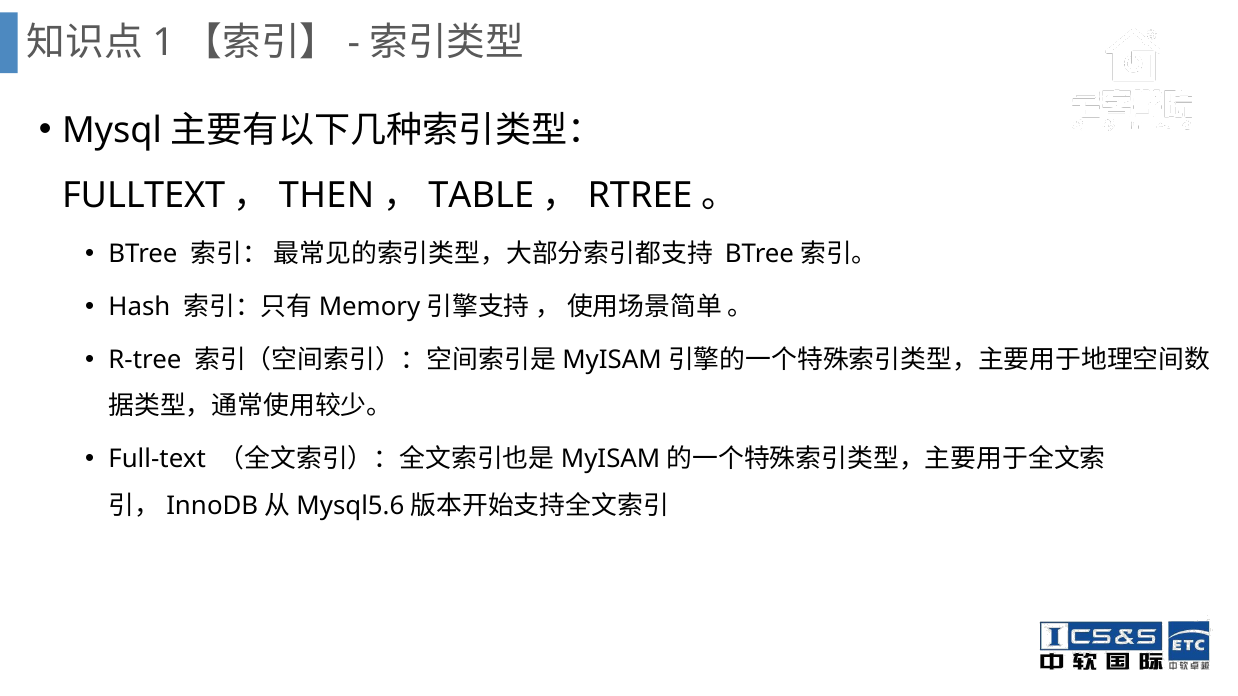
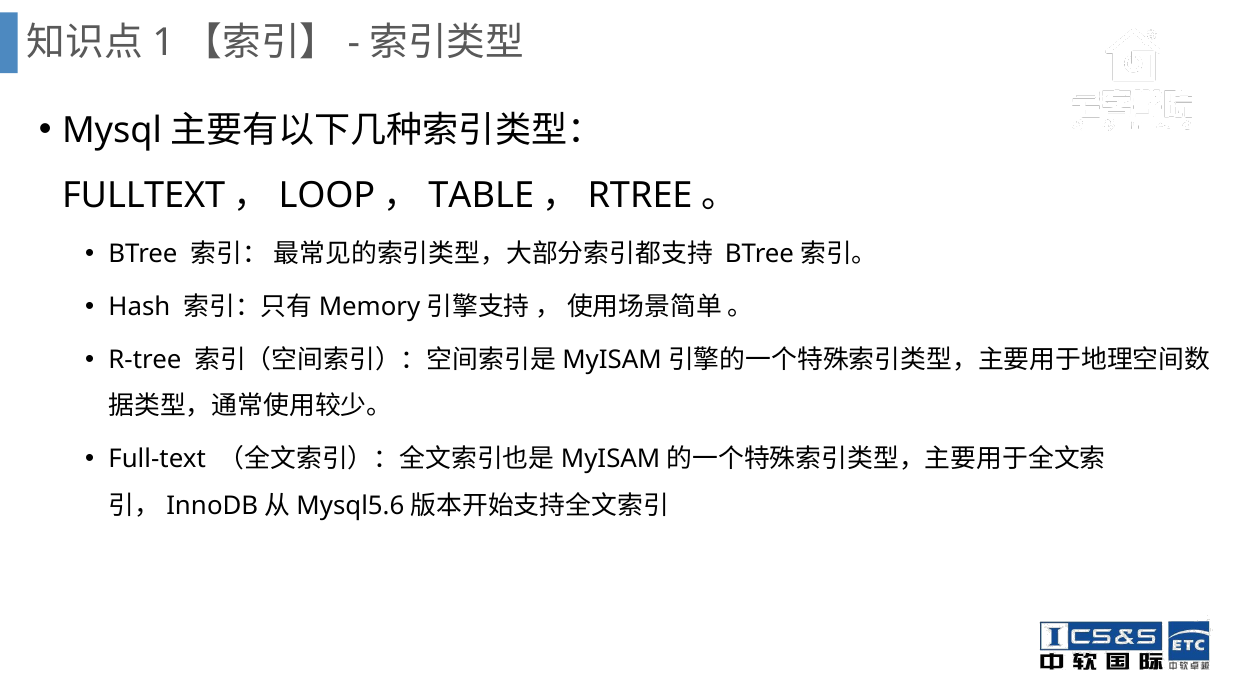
THEN: THEN -> LOOP (327, 196)
